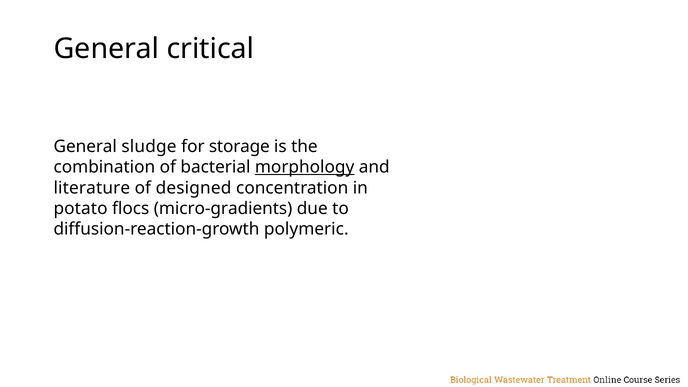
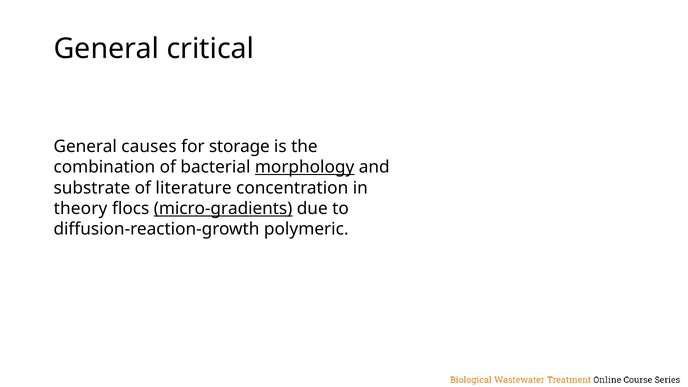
sludge: sludge -> causes (149, 147)
literature: literature -> substrate (92, 188)
designed: designed -> literature (194, 188)
potato: potato -> theory (81, 209)
micro-gradients underline: none -> present (223, 209)
